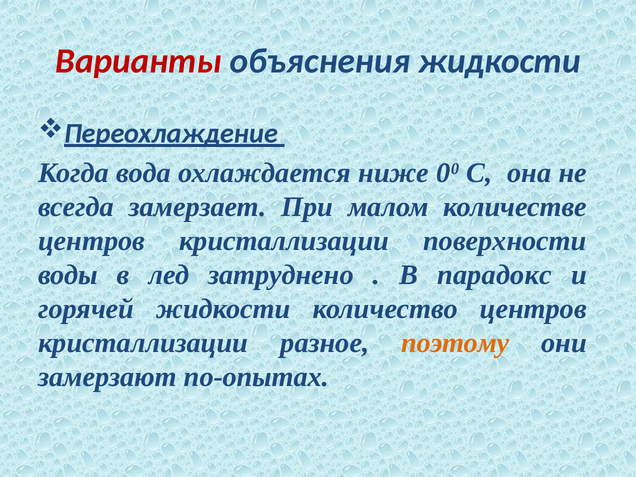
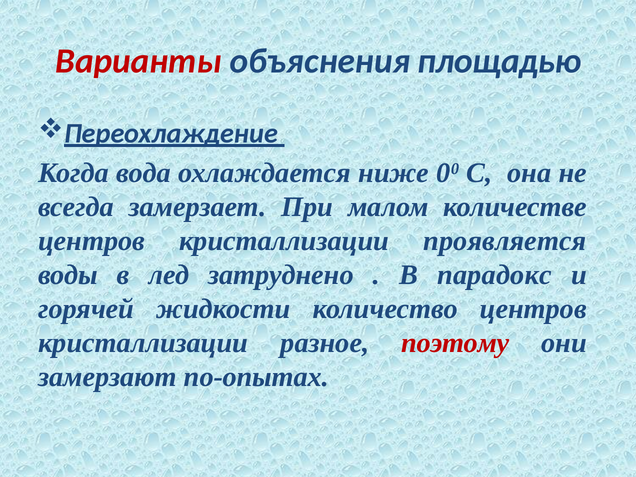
объяснения жидкости: жидкости -> площадью (499, 61)
поверхности: поверхности -> проявляется (505, 241)
поэтому colour: orange -> red (455, 343)
